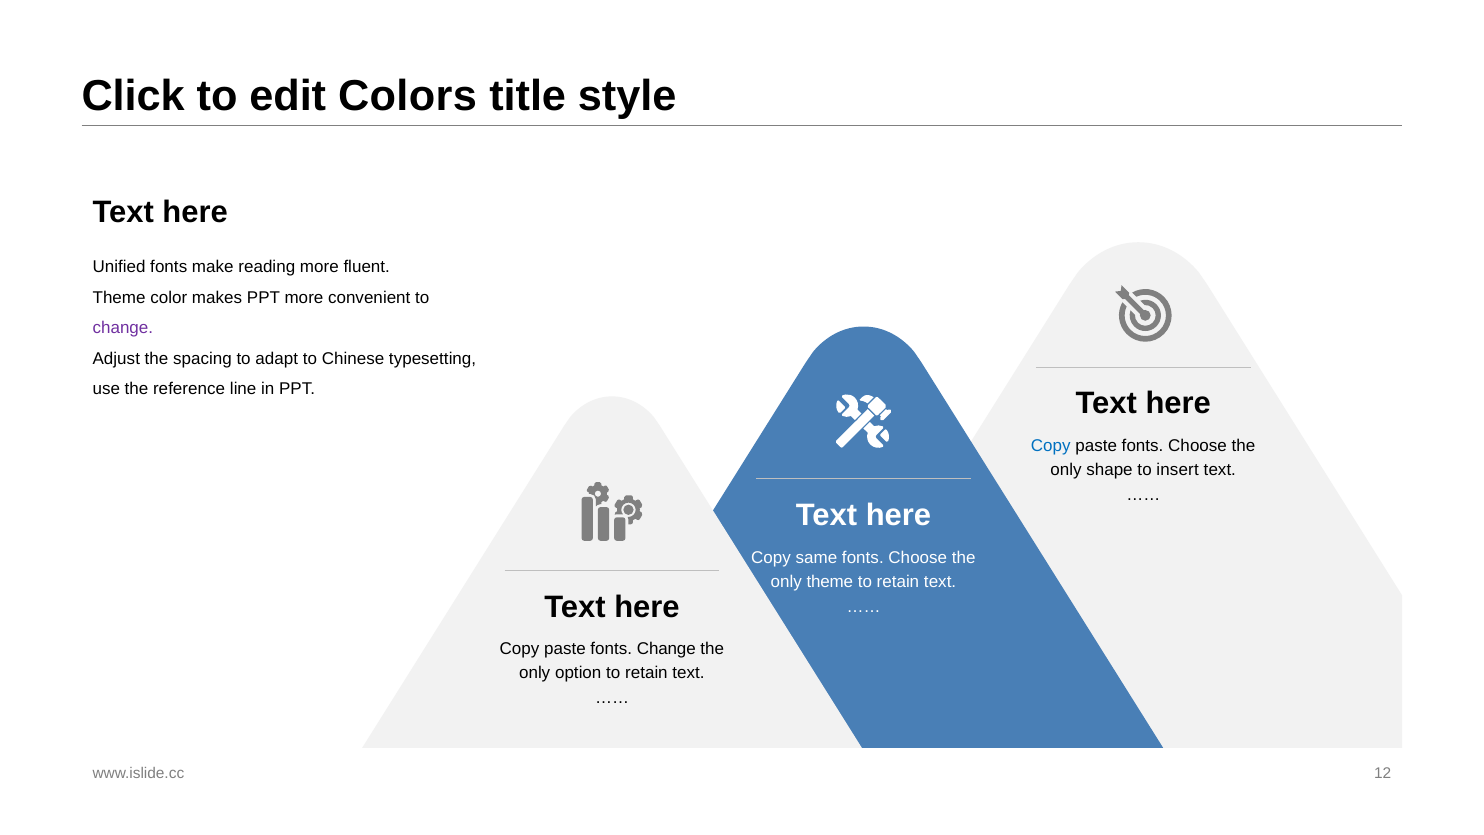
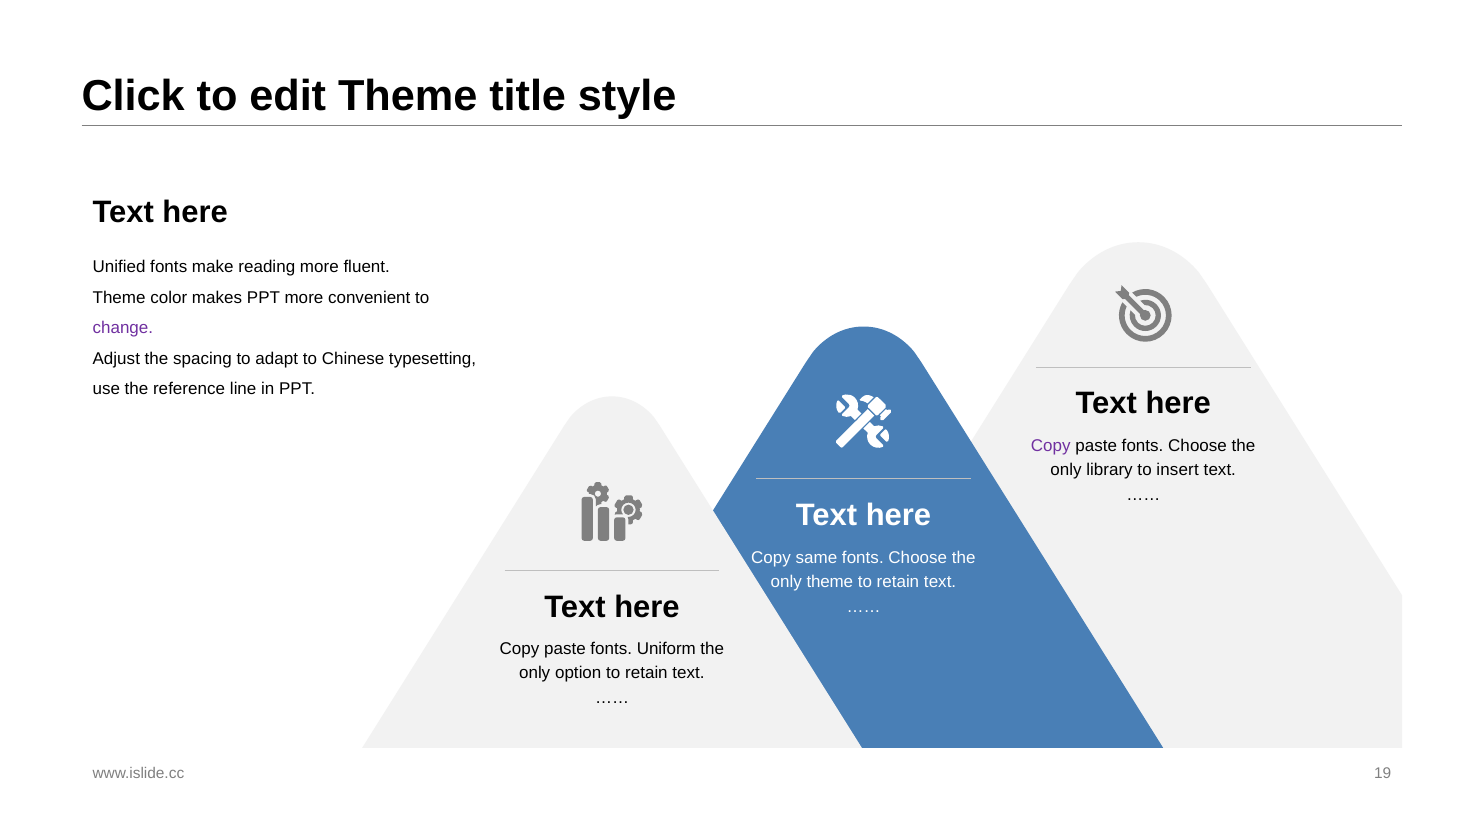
edit Colors: Colors -> Theme (408, 96)
Copy colour: blue -> purple (1051, 446)
shape: shape -> library (1110, 470)
fonts Change: Change -> Uniform (666, 649)
12: 12 -> 19 (1383, 773)
